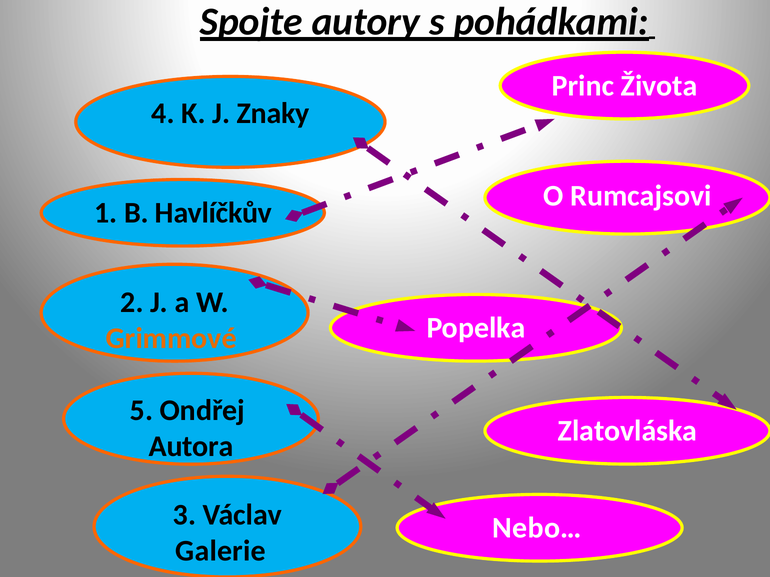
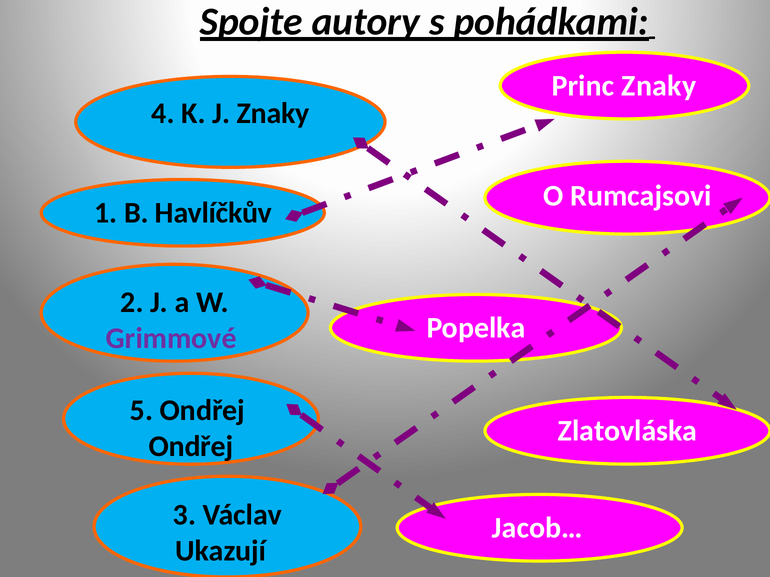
Princ Života: Života -> Znaky (659, 86)
Grimmové colour: orange -> purple (171, 338)
Autora: Autora -> Ondřej (191, 447)
Nebo…: Nebo… -> Jacob… (537, 528)
Galerie: Galerie -> Ukazují (221, 551)
